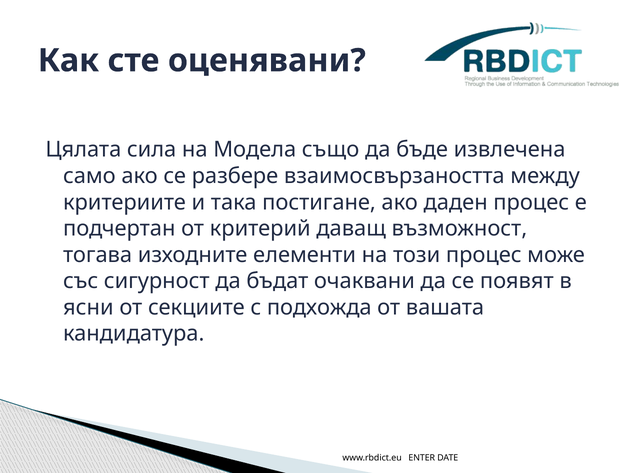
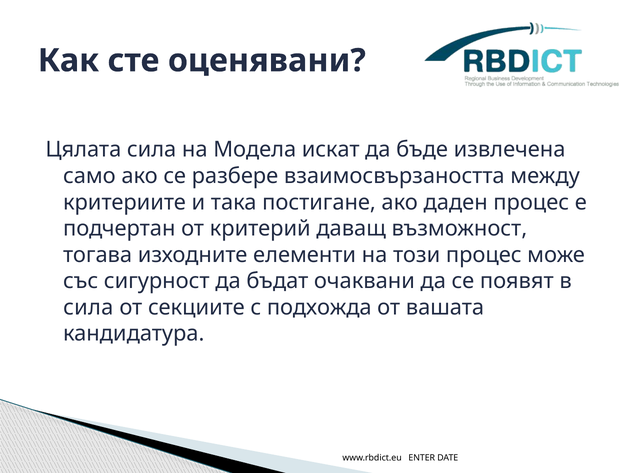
също: също -> искат (331, 150)
ясни: ясни -> сила (88, 308)
